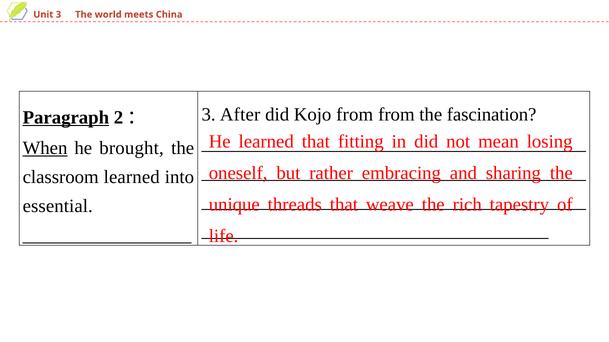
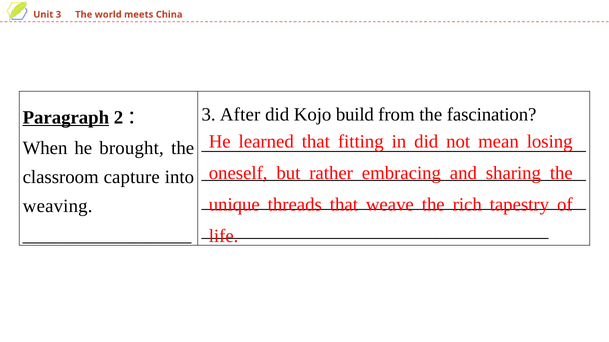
Kojo from: from -> build (355, 115)
When underline: present -> none (45, 148)
classroom learned: learned -> capture (132, 177)
essential: essential -> weaving (58, 206)
